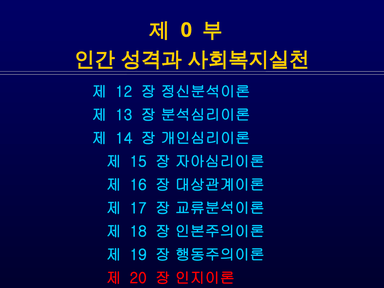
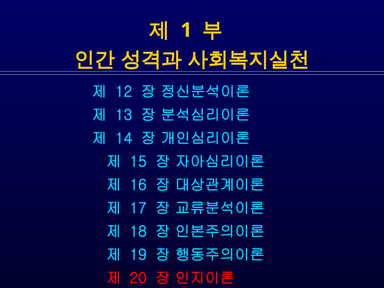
0: 0 -> 1 (186, 30)
